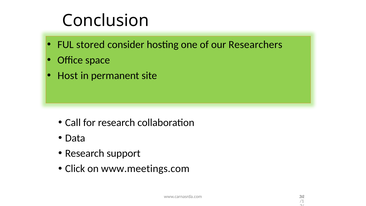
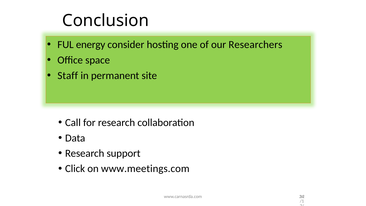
stored: stored -> energy (91, 45)
Host: Host -> Staff (68, 76)
